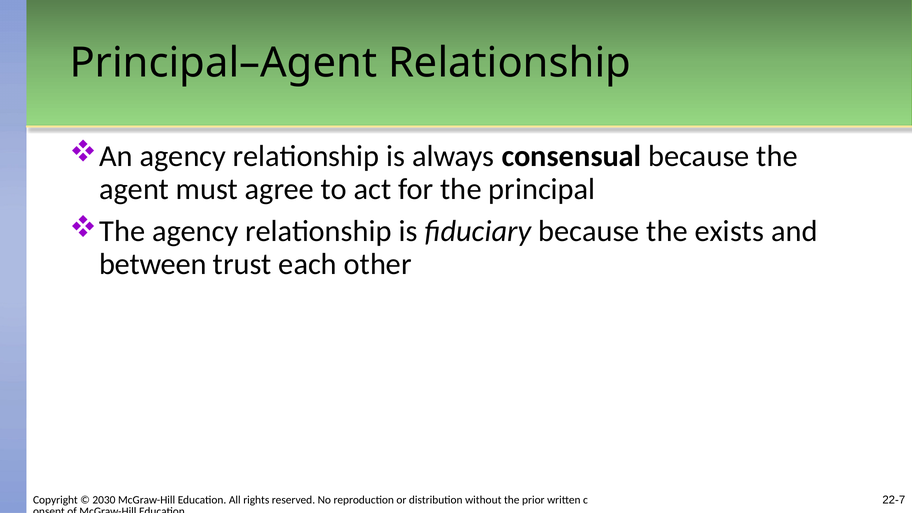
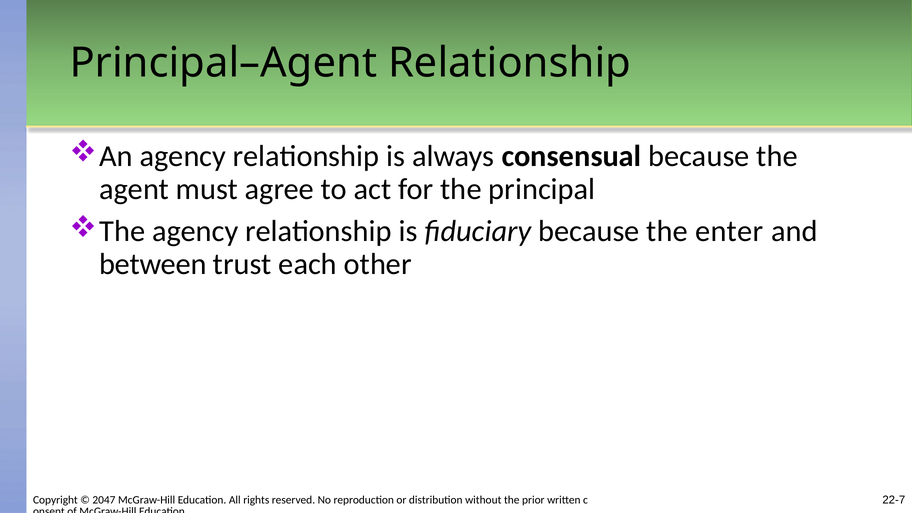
exists: exists -> enter (729, 231)
2030: 2030 -> 2047 (104, 500)
